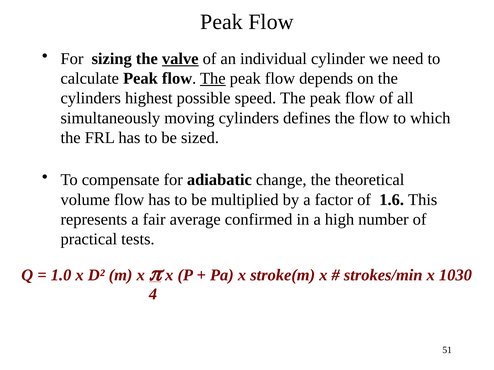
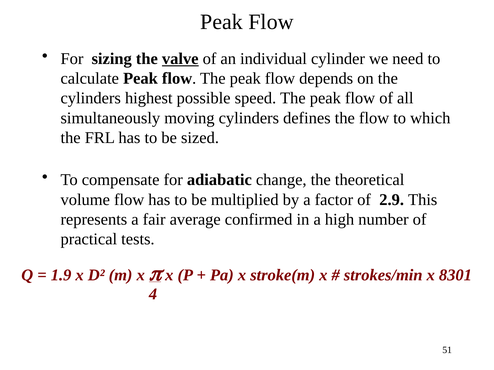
The underline: present -> none (213, 79)
1.6: 1.6 -> 2.9 (392, 200)
1.0: 1.0 -> 1.9 (61, 275)
1030: 1030 -> 8301 (455, 275)
